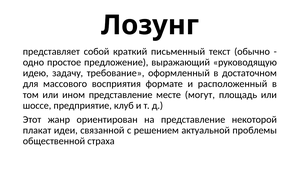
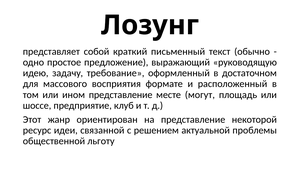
плакат: плакат -> ресурс (37, 130)
страха: страха -> льготу (101, 141)
